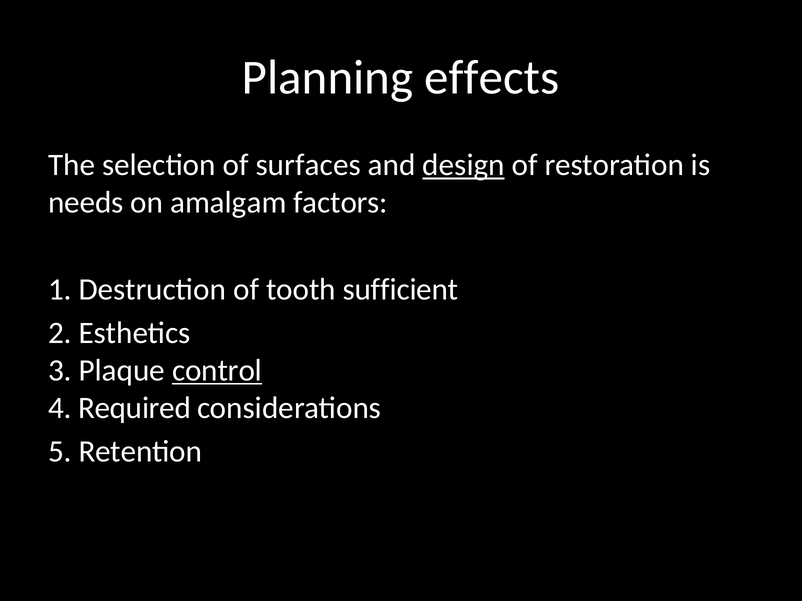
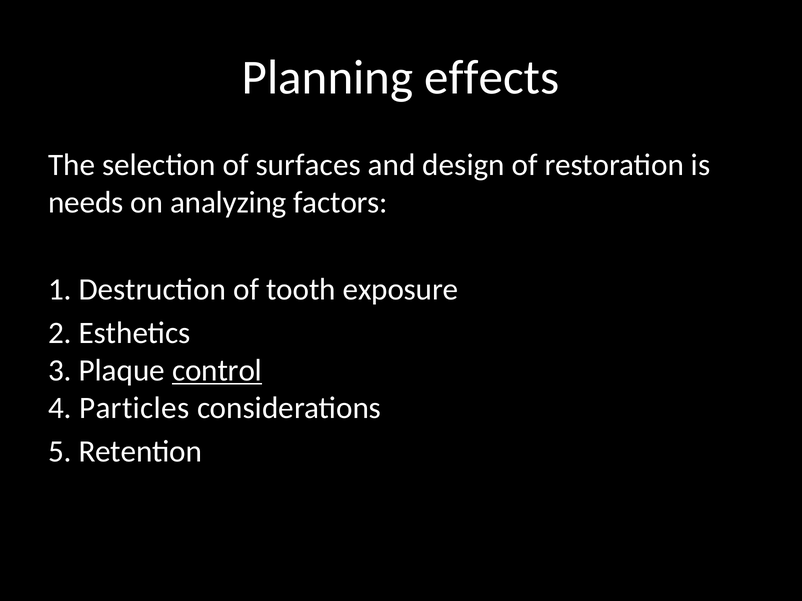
design underline: present -> none (464, 165)
amalgam: amalgam -> analyzing (228, 203)
sufficient: sufficient -> exposure (401, 290)
Required: Required -> Particles (134, 408)
